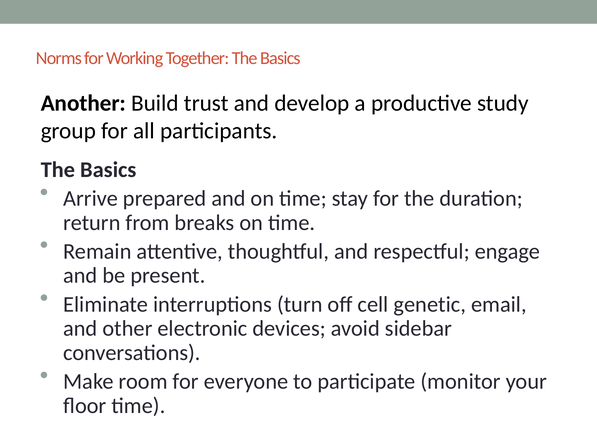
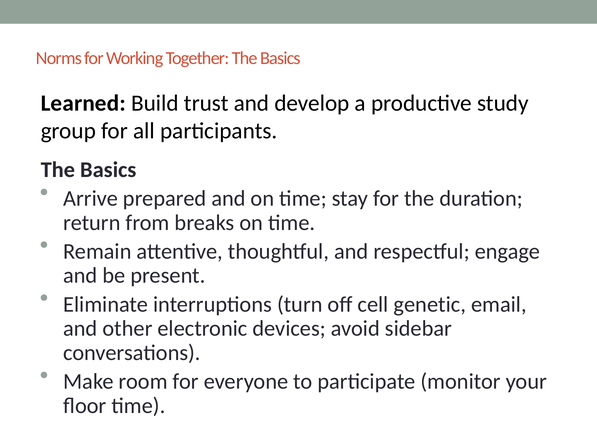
Another: Another -> Learned (83, 103)
